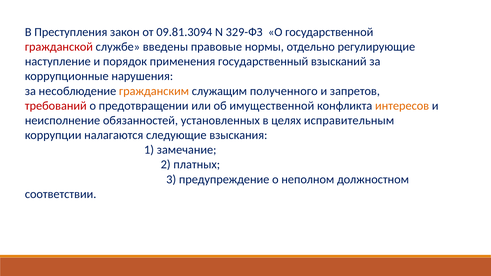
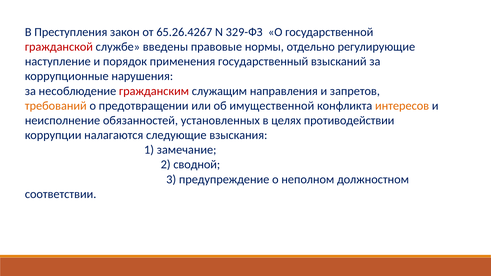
09.81.3094: 09.81.3094 -> 65.26.4267 (184, 32)
гражданским colour: orange -> red (154, 91)
полученного: полученного -> направления (284, 91)
требований colour: red -> orange (56, 106)
исправительным: исправительным -> противодействии (349, 120)
платных: платных -> сводной (197, 165)
